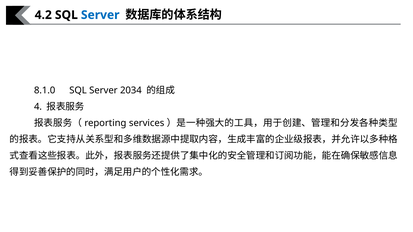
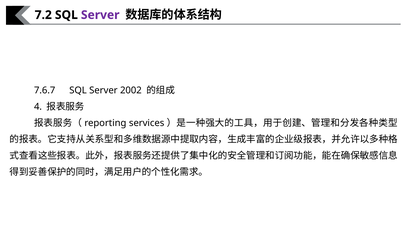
4.2: 4.2 -> 7.2 (43, 15)
Server colour: blue -> purple (100, 15)
8.1.0: 8.1.0 -> 7.6.7 (45, 91)
2034: 2034 -> 2002 (131, 91)
